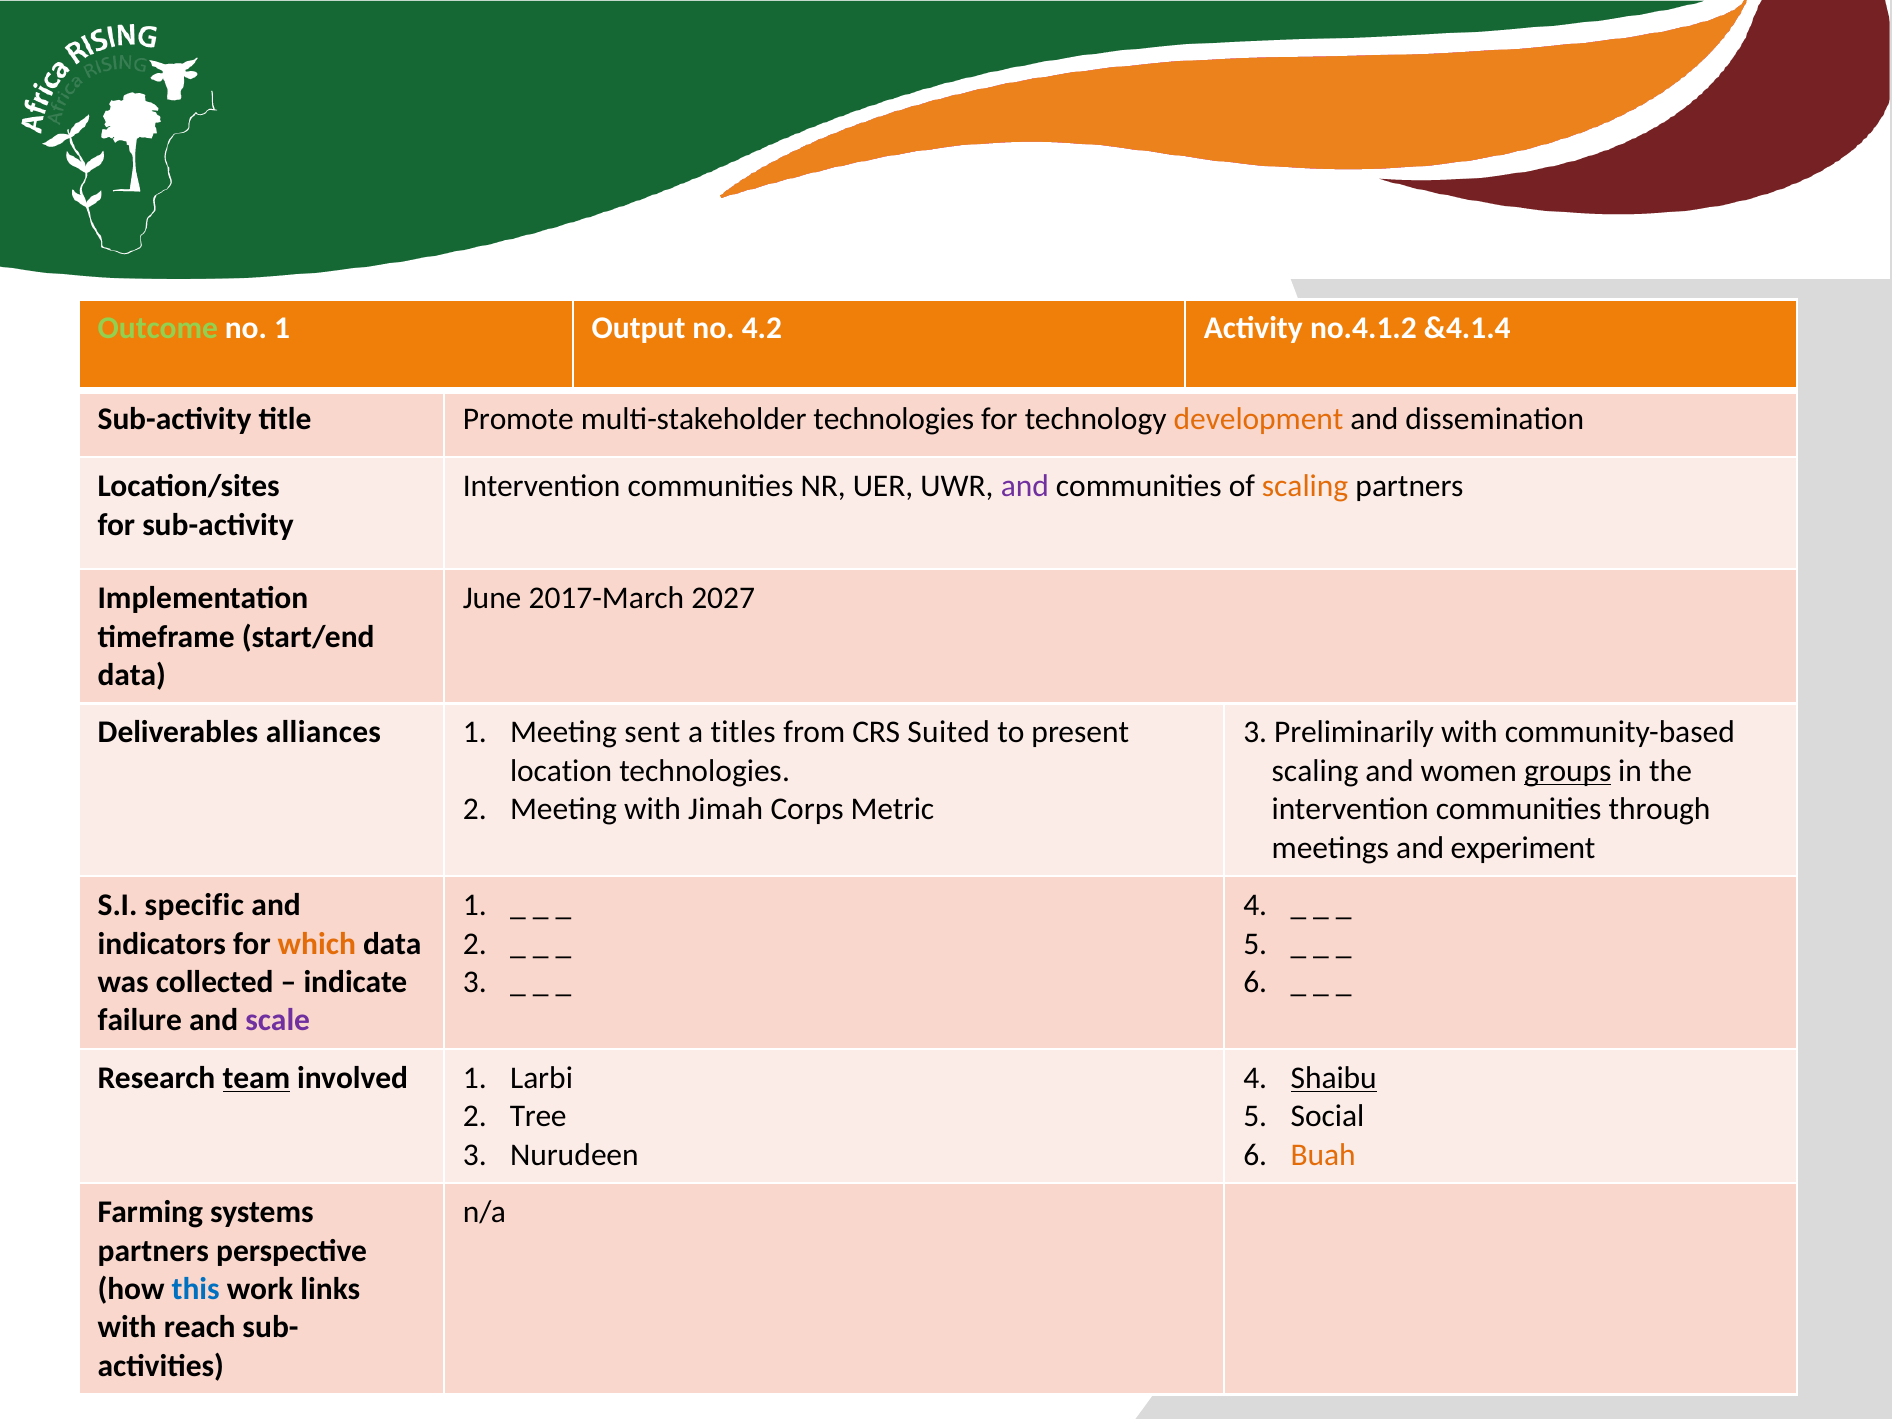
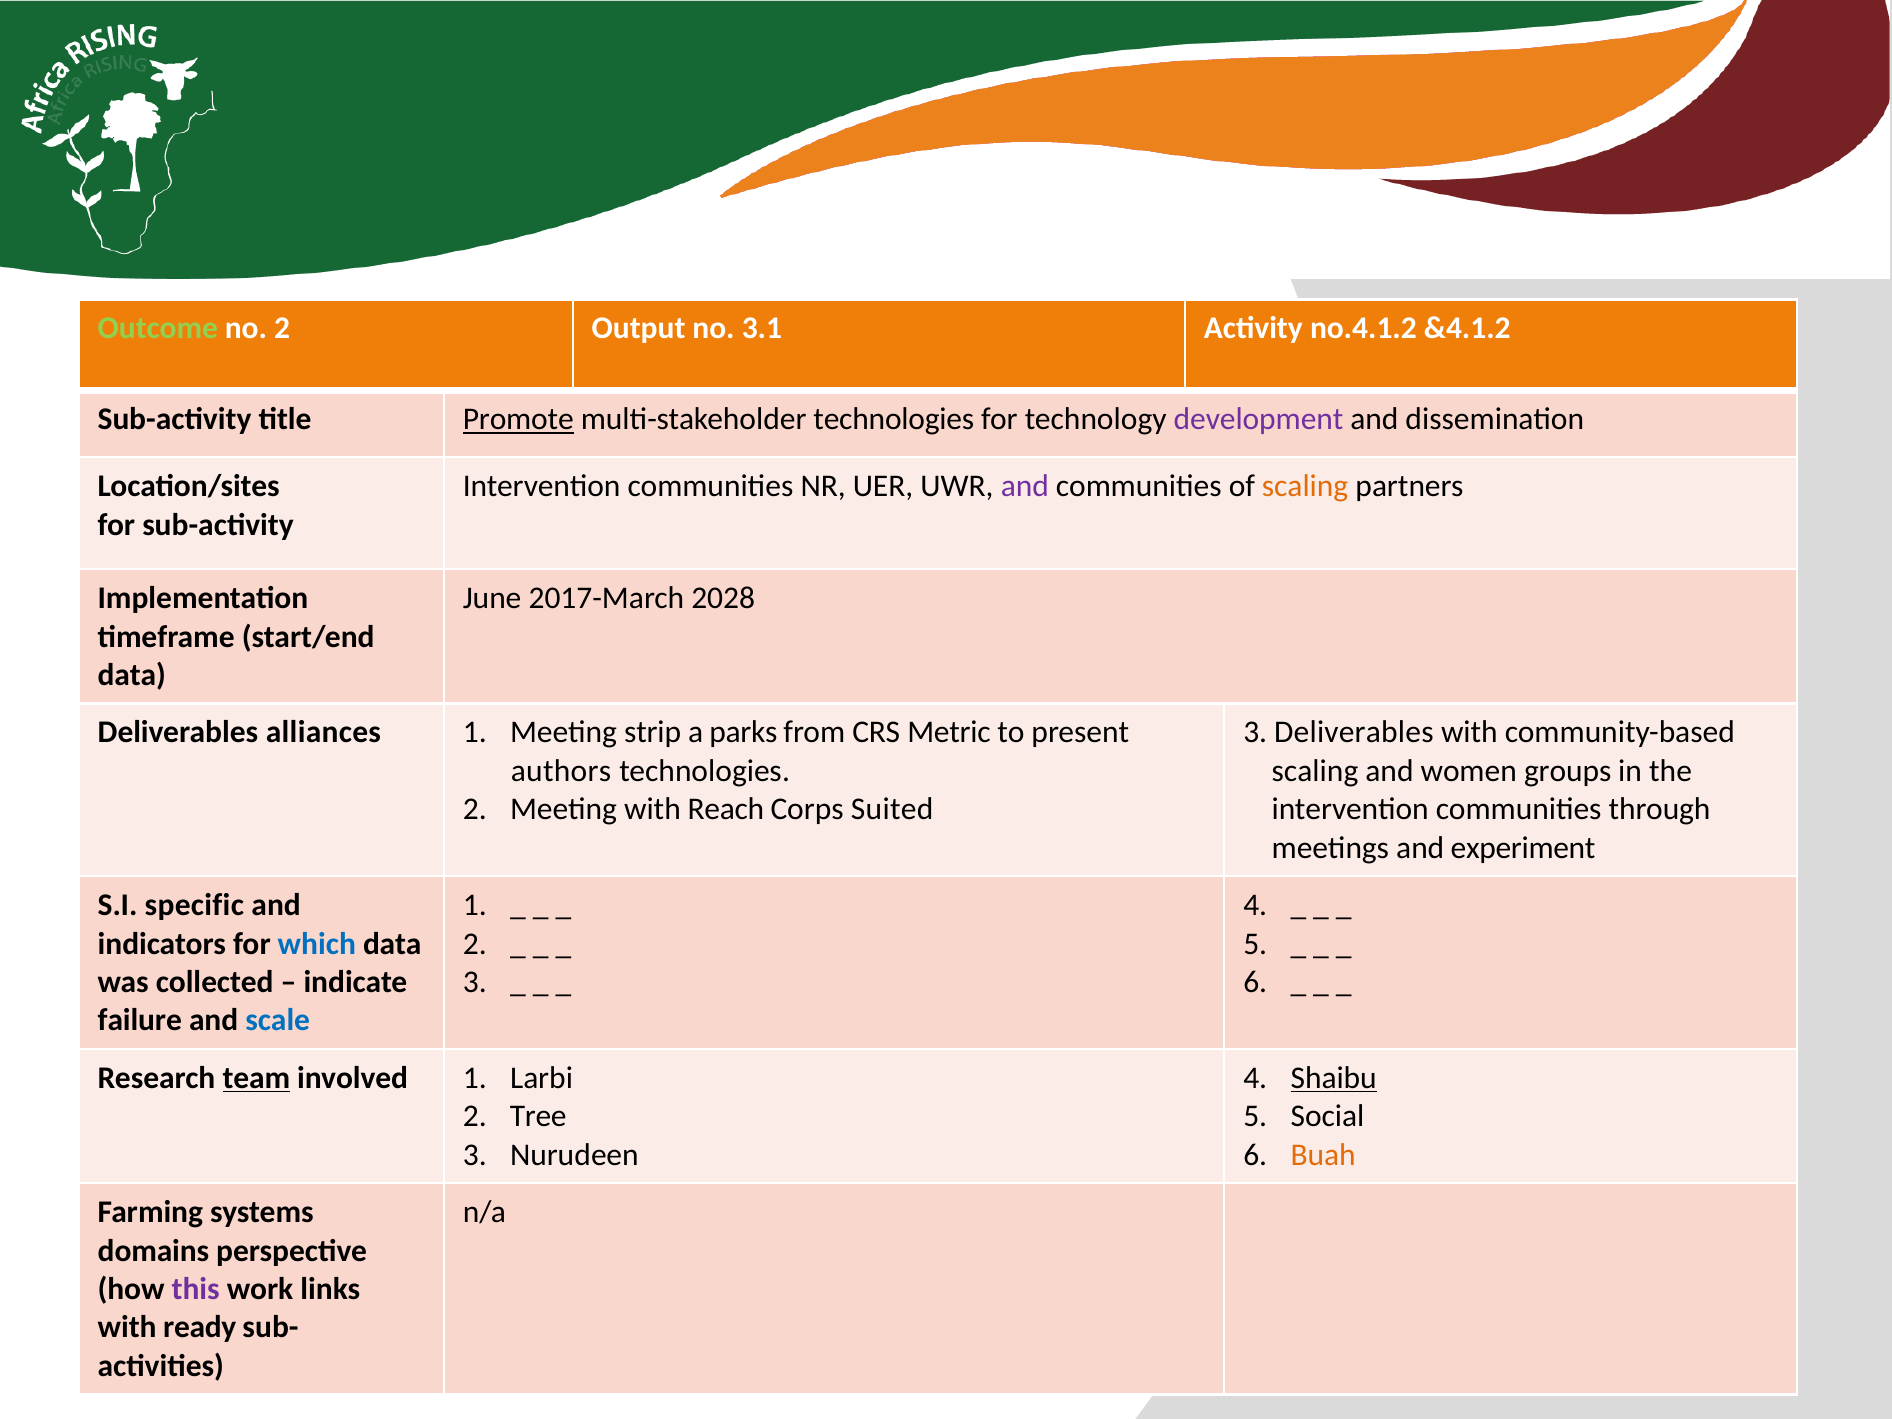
no 1: 1 -> 2 (282, 329)
4.2: 4.2 -> 3.1 (762, 329)
&4.1.4: &4.1.4 -> &4.1.2 (1467, 329)
Promote underline: none -> present (518, 419)
development colour: orange -> purple (1259, 419)
2027: 2027 -> 2028 (723, 598)
sent: sent -> strip (653, 732)
titles: titles -> parks (743, 732)
Suited: Suited -> Metric (949, 732)
3 Preliminarily: Preliminarily -> Deliverables (1354, 732)
location: location -> authors (561, 771)
groups underline: present -> none (1568, 771)
Jimah: Jimah -> Reach (726, 809)
Metric: Metric -> Suited (892, 809)
which colour: orange -> blue (317, 944)
scale colour: purple -> blue (278, 1021)
partners: partners -> domains (153, 1251)
this colour: blue -> purple (196, 1289)
reach: reach -> ready (200, 1328)
